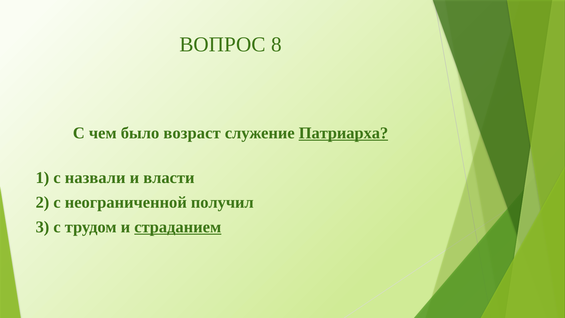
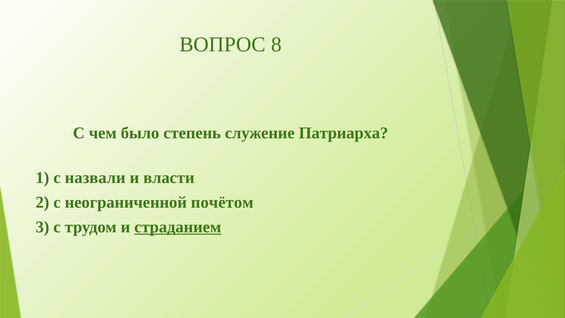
возраст: возраст -> степень (192, 133)
Патриарха underline: present -> none (343, 133)
получил: получил -> почётом (222, 202)
